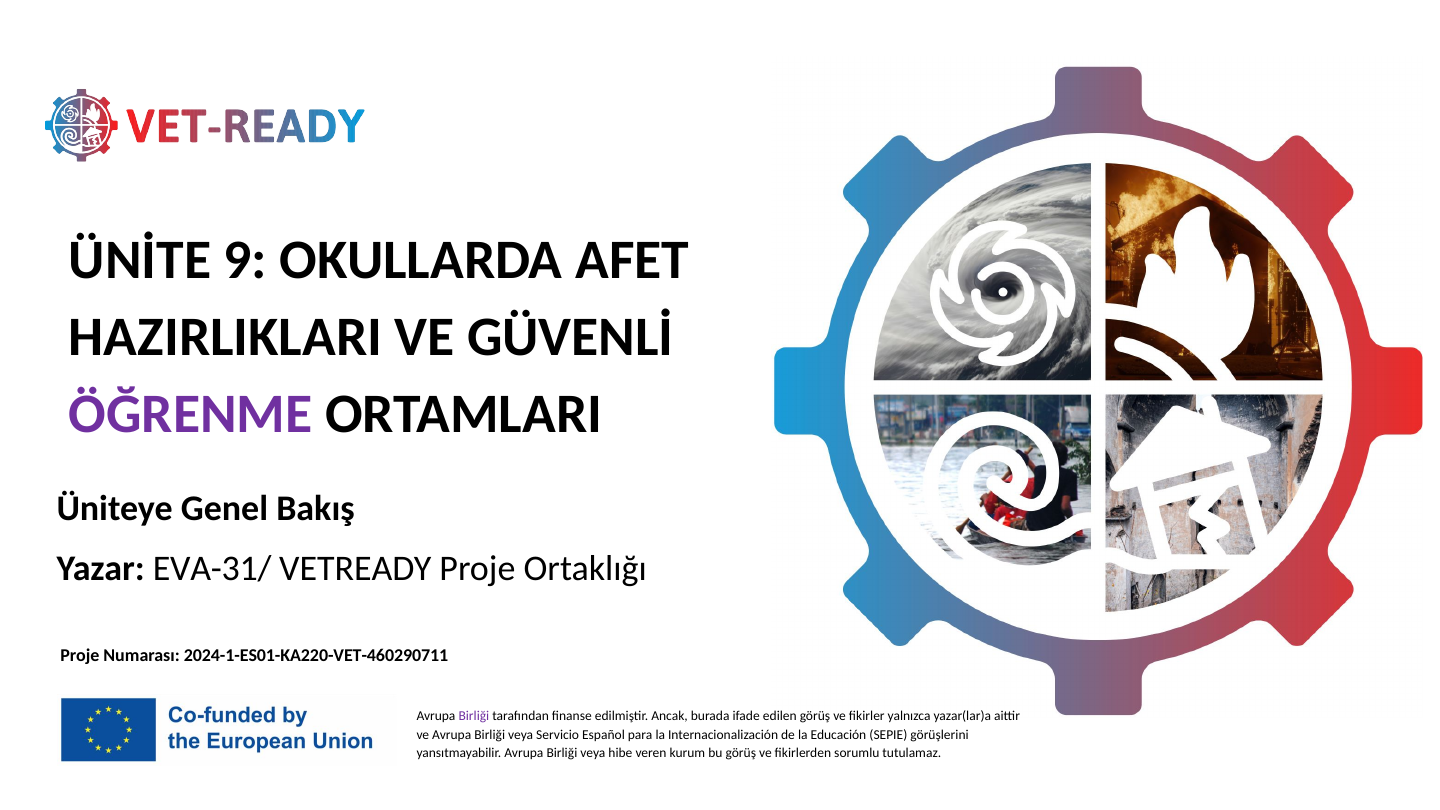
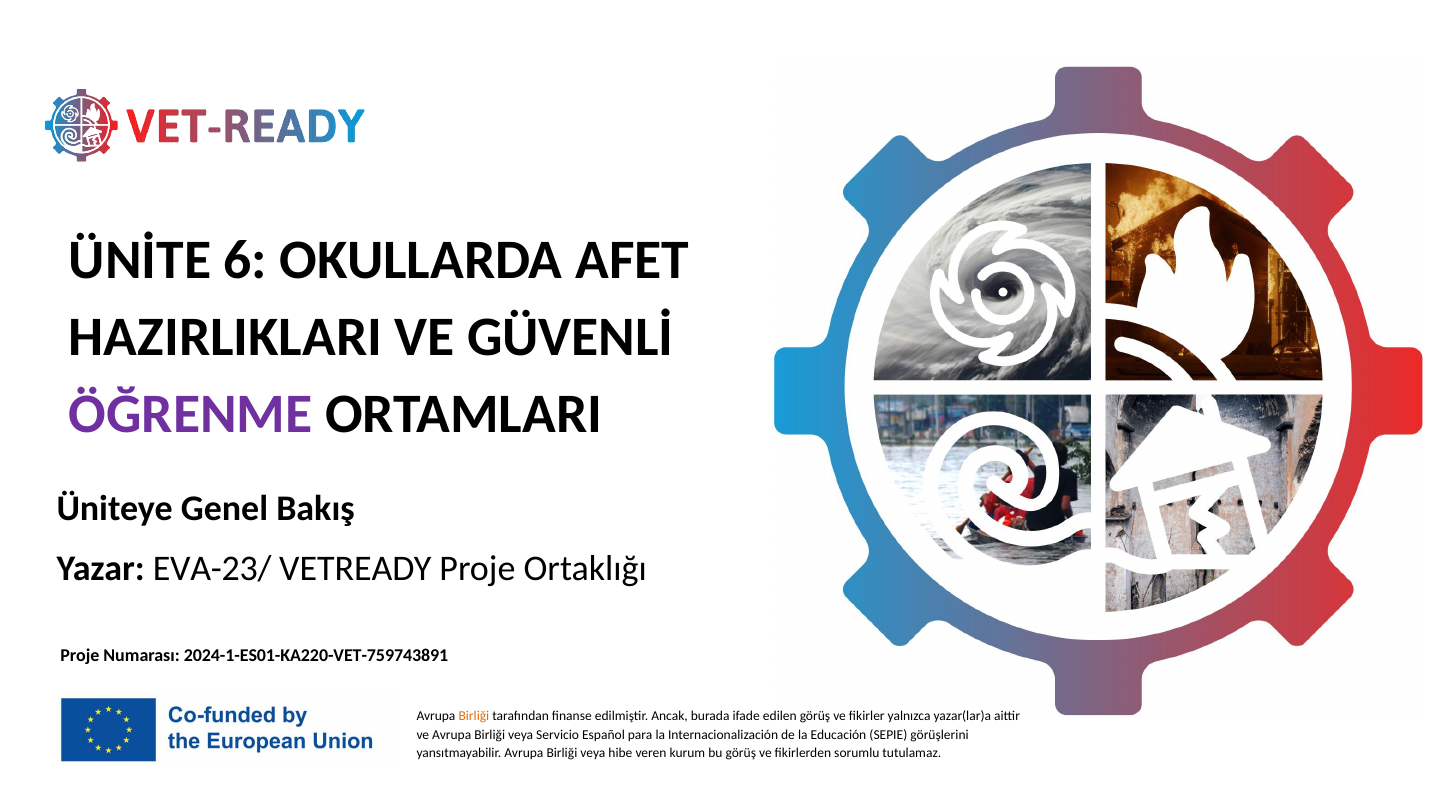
9: 9 -> 6 (246, 260)
EVA-31/: EVA-31/ -> EVA-23/ (212, 568)
2024-1-ES01-KA220-VET-460290711: 2024-1-ES01-KA220-VET-460290711 -> 2024-1-ES01-KA220-VET-759743891 (316, 655)
Birliği colour: purple -> orange (474, 716)
